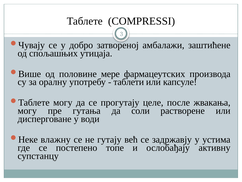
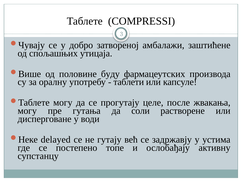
мере: мере -> буду (110, 74)
влажну: влажну -> delayed (56, 139)
